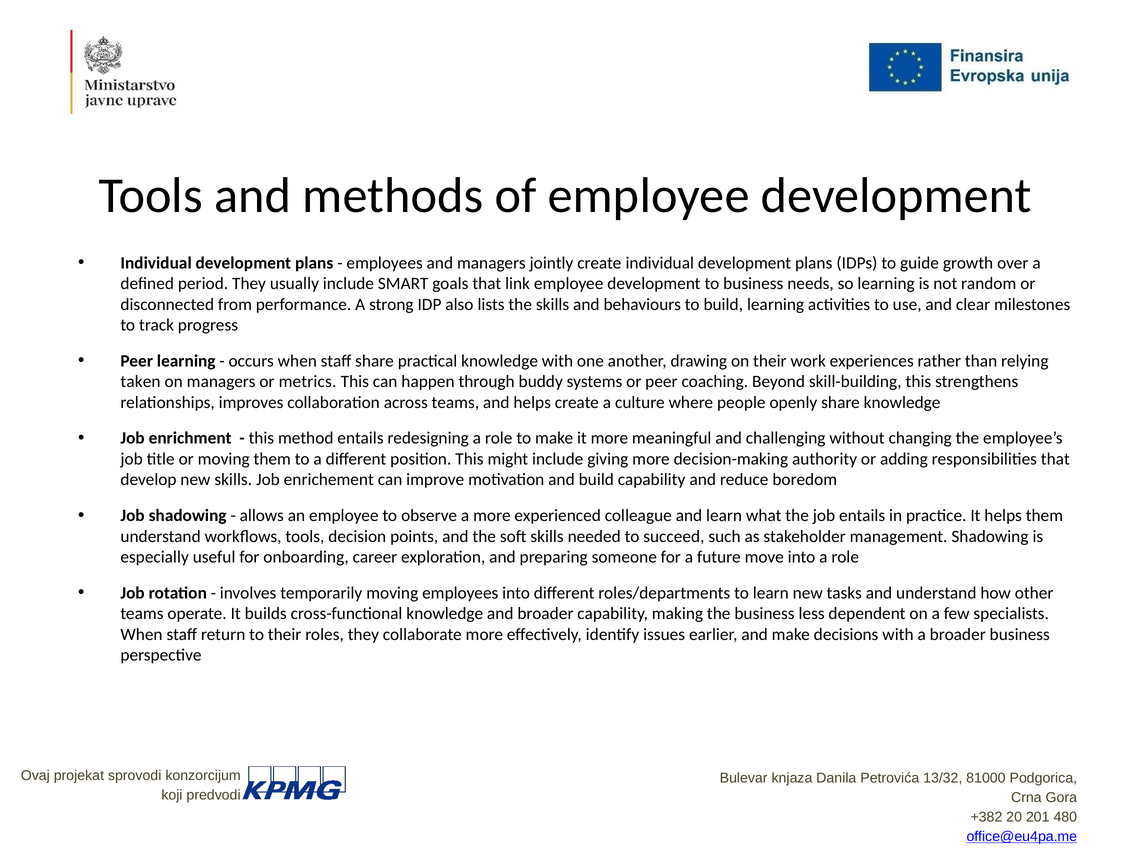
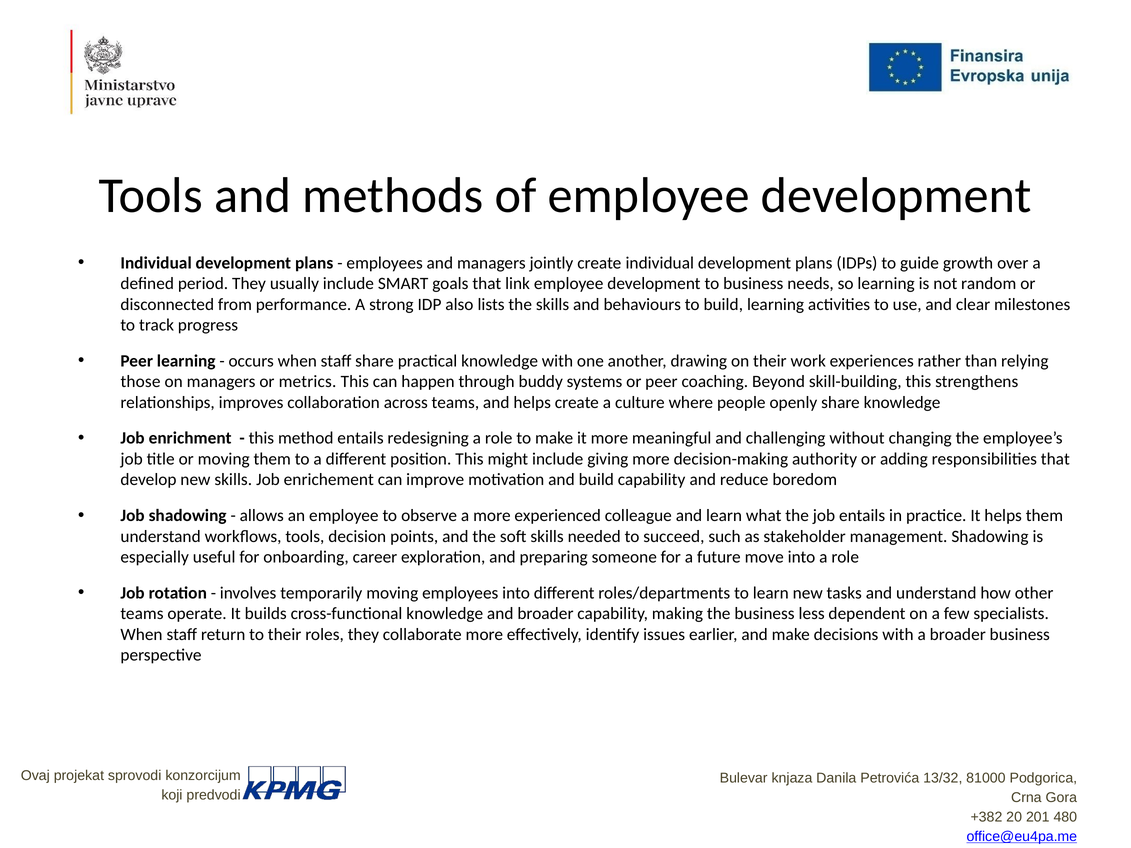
taken: taken -> those (140, 382)
